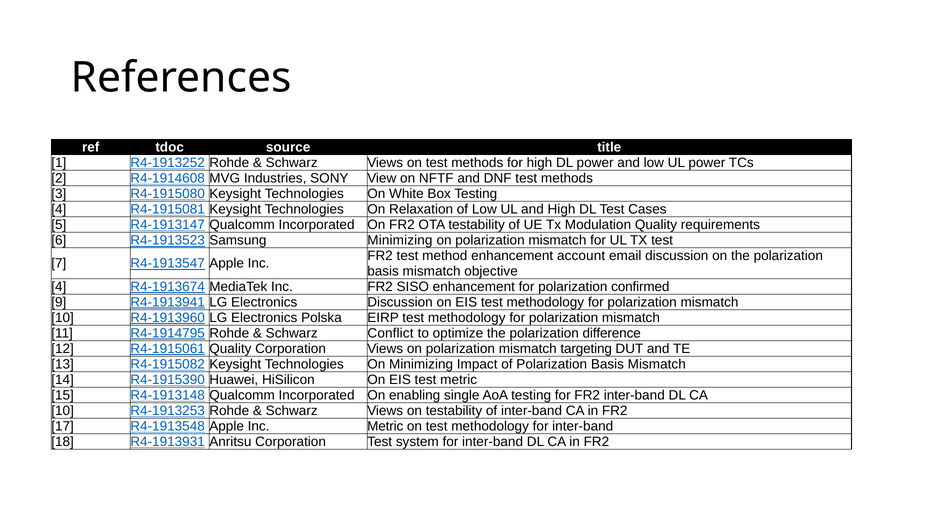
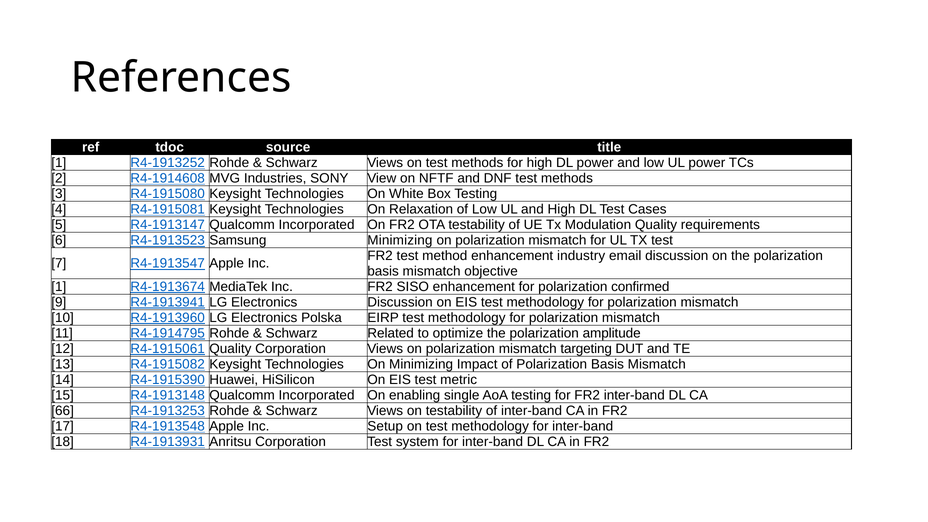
account: account -> industry (581, 256)
4: 4 -> 1 (59, 287)
Conflict: Conflict -> Related (391, 333)
difference: difference -> amplitude (612, 333)
10: 10 -> 66 (63, 411)
Inc Metric: Metric -> Setup (385, 426)
